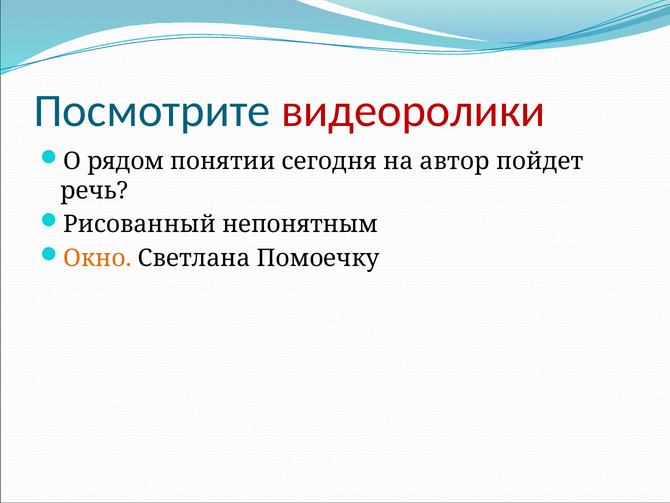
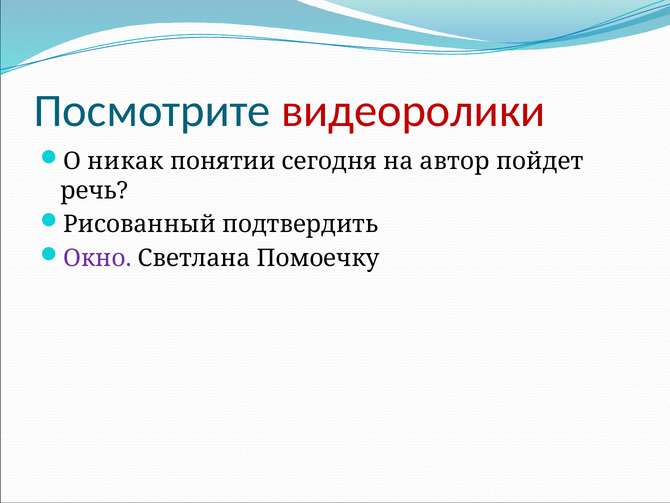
рядом: рядом -> никак (125, 161)
непонятным: непонятным -> подтвердить (300, 224)
Окно colour: orange -> purple (97, 258)
